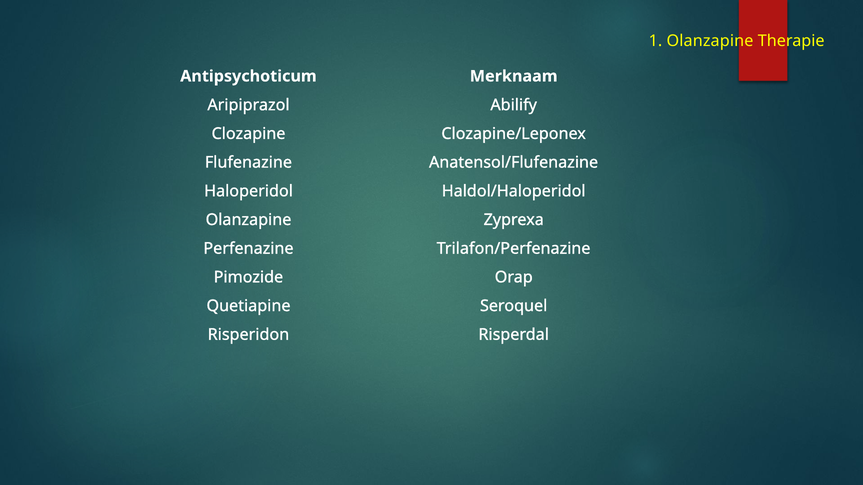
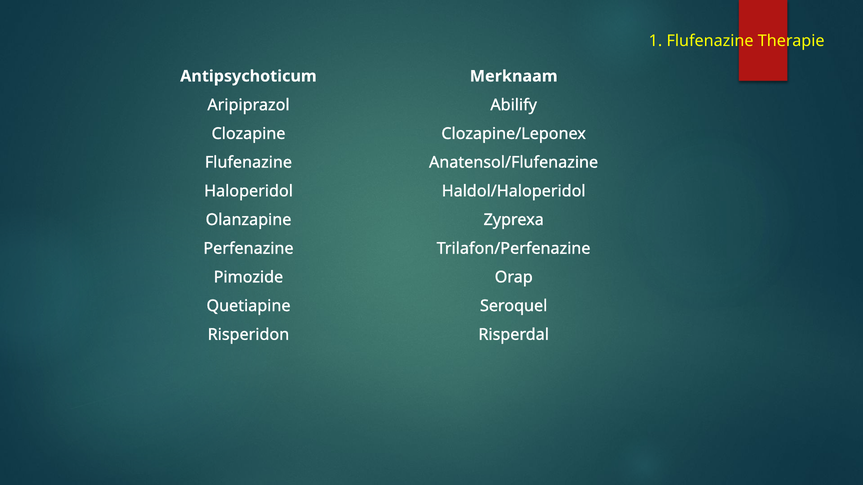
1 Olanzapine: Olanzapine -> Flufenazine (710, 41)
